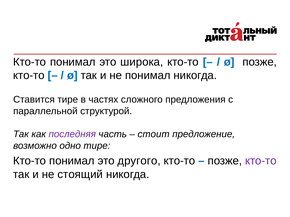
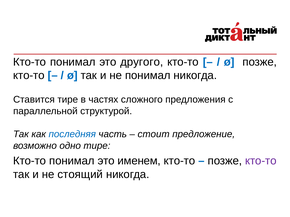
широка: широка -> другого (142, 62)
последняя colour: purple -> blue (72, 135)
другого: другого -> именем (139, 161)
